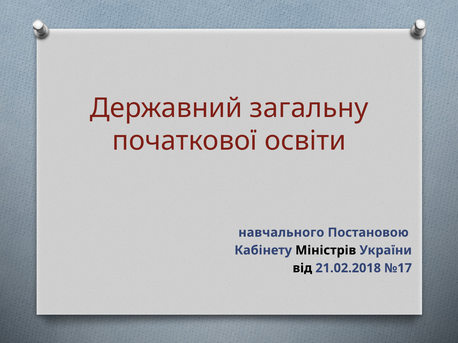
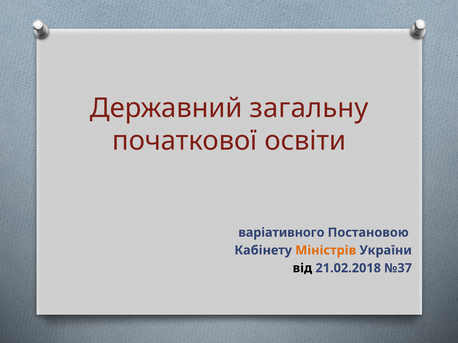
навчального: навчального -> варіативного (281, 233)
Міністрів colour: black -> orange (326, 251)
№17: №17 -> №37 (398, 268)
